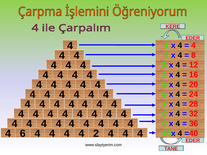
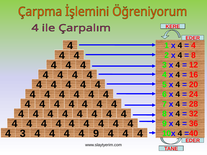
6: 6 -> 3 (23, 134)
2: 2 -> 9 (96, 134)
